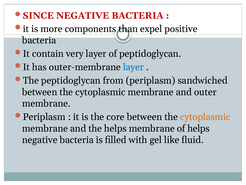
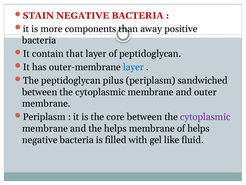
SINCE: SINCE -> STAIN (38, 16)
expel: expel -> away (151, 29)
very: very -> that (75, 54)
from: from -> pilus (113, 80)
cytoplasmic colour: orange -> purple (205, 117)
